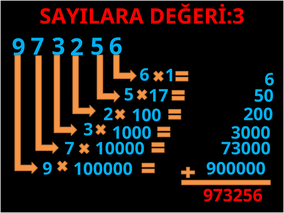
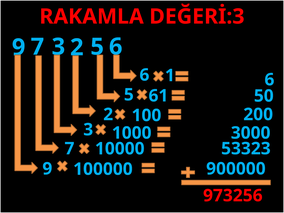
SAYILARA: SAYILARA -> RAKAMLA (92, 17)
17: 17 -> 61 (158, 96)
73000: 73000 -> 53323 (246, 149)
